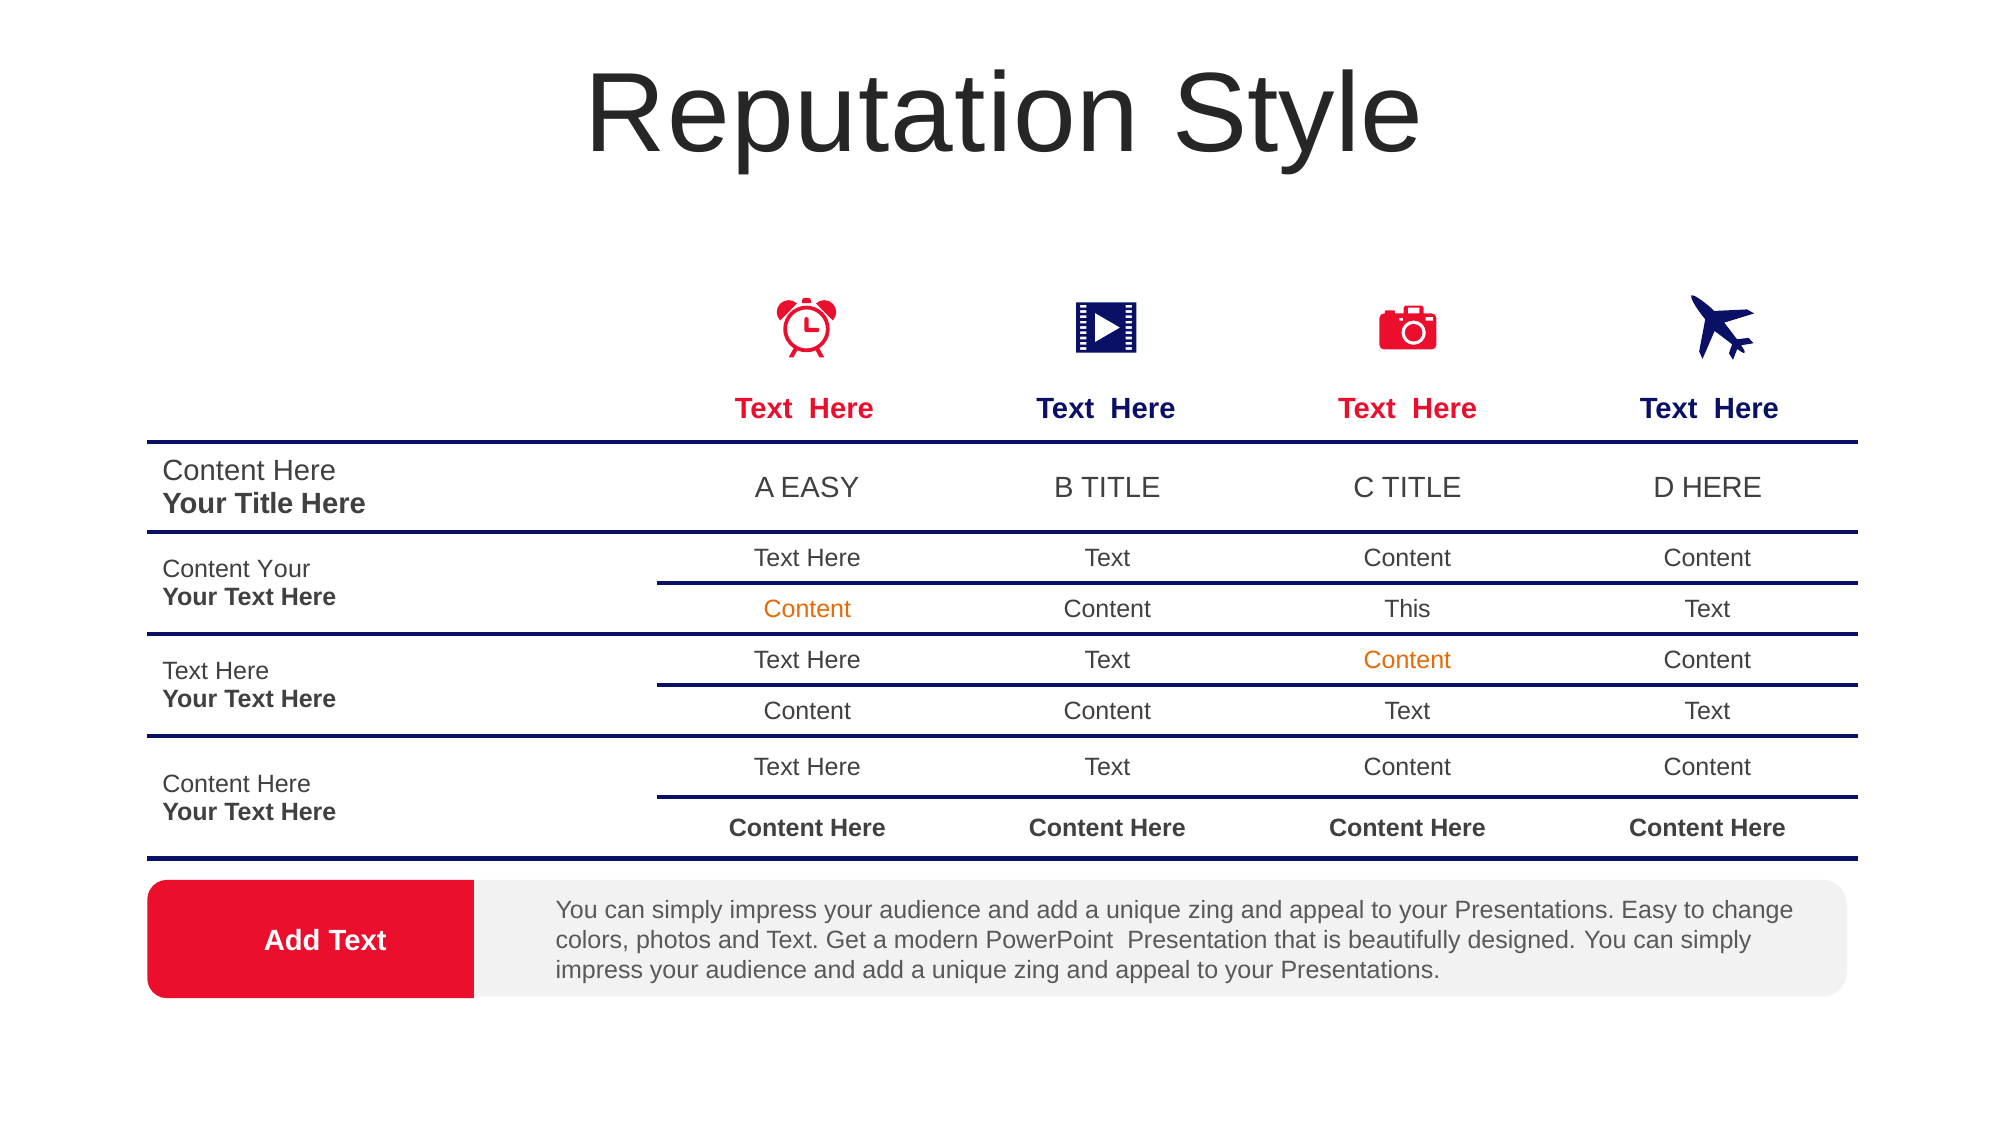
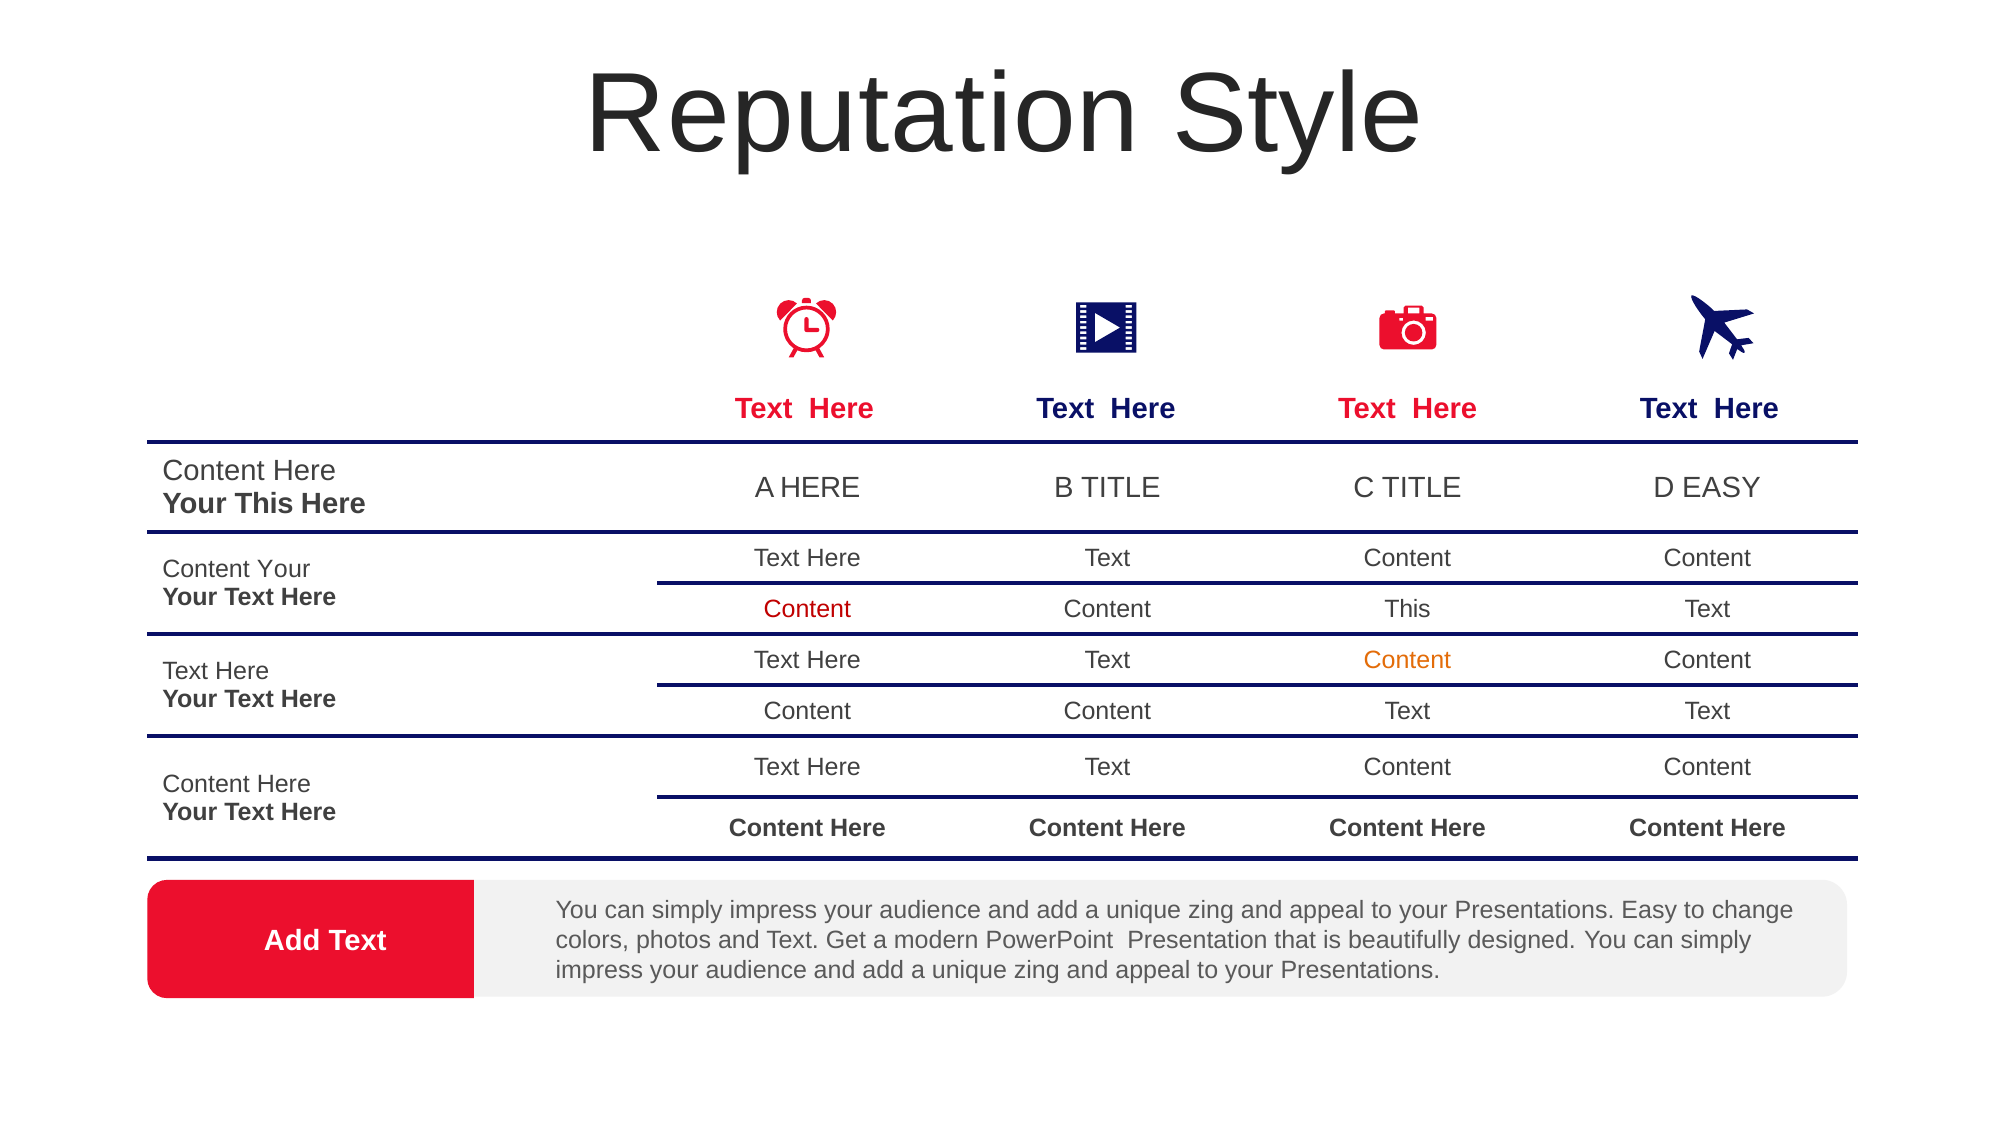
A EASY: EASY -> HERE (820, 487)
D HERE: HERE -> EASY (1722, 487)
Your Title: Title -> This (264, 504)
Content colour: orange -> red (807, 609)
